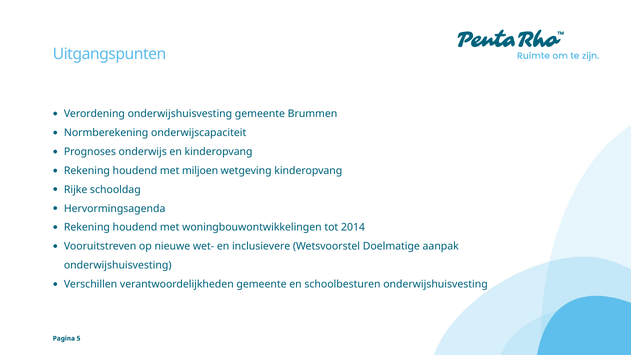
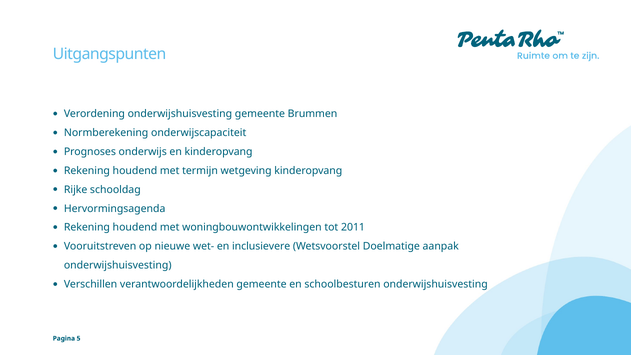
miljoen: miljoen -> termijn (200, 171)
2014: 2014 -> 2011 (353, 227)
